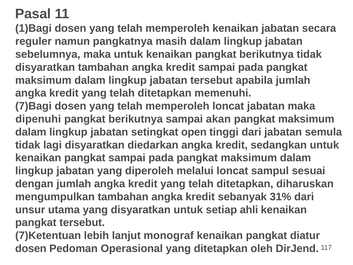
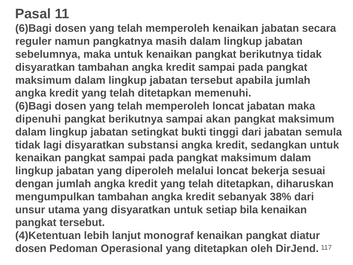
1)Bagi: 1)Bagi -> 6)Bagi (33, 28)
7)Bagi: 7)Bagi -> 6)Bagi (33, 106)
open: open -> bukti (194, 132)
diedarkan: diedarkan -> substansi (153, 145)
sampul: sampul -> bekerja (270, 171)
31%: 31% -> 38% (281, 197)
ahli: ahli -> bila (249, 210)
7)Ketentuan: 7)Ketentuan -> 4)Ketentuan (48, 235)
